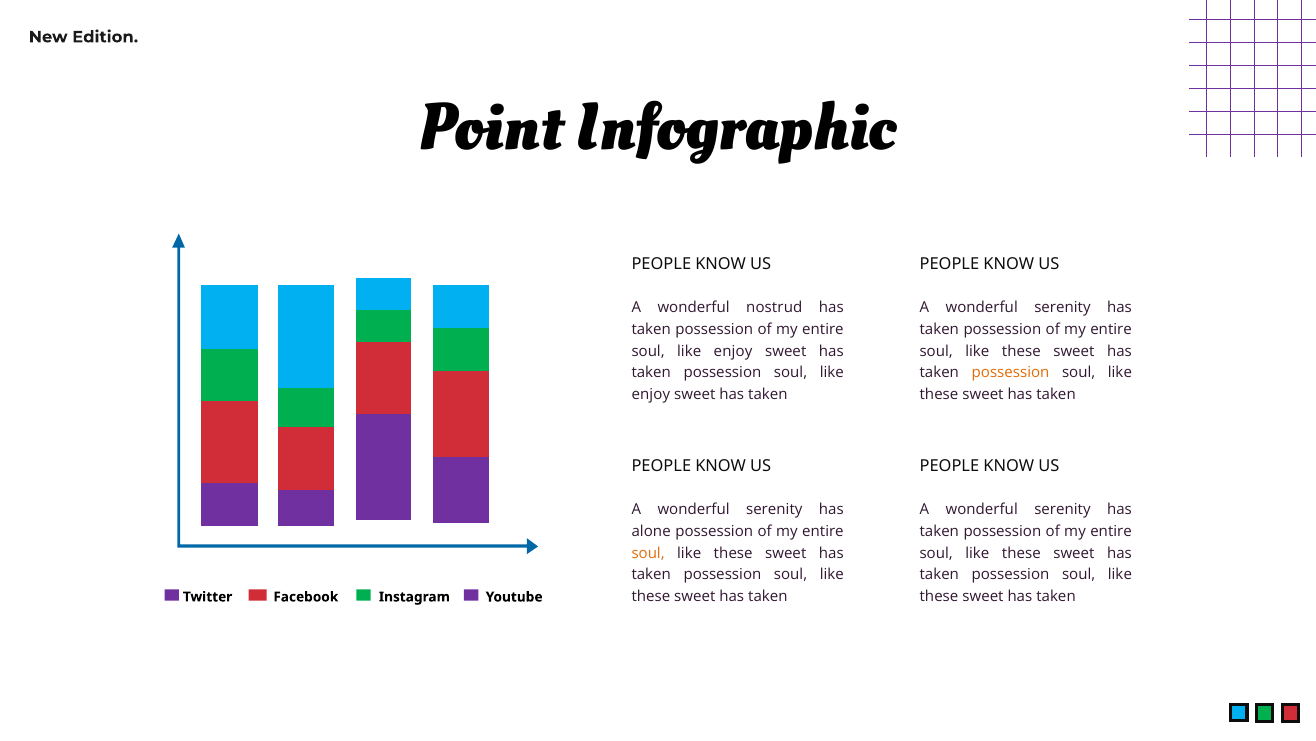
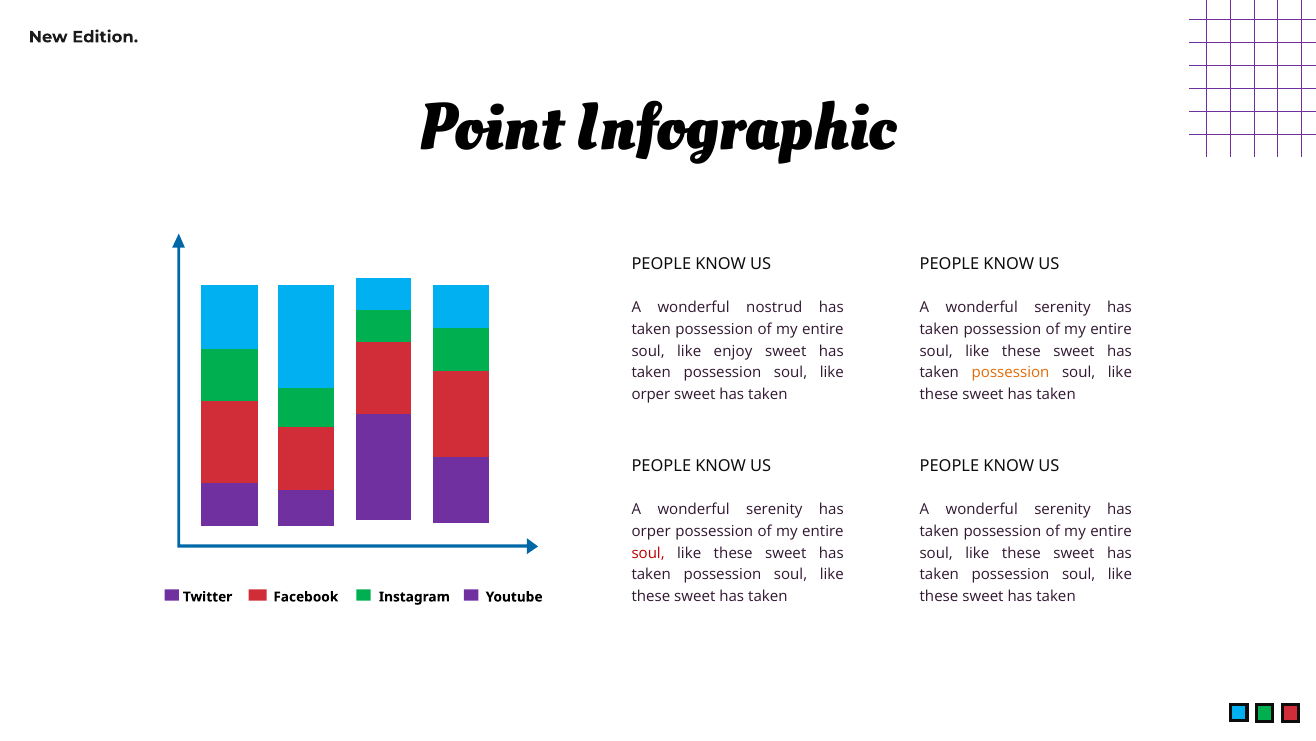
enjoy: enjoy -> orper (651, 394)
alone: alone -> orper (651, 531)
soul colour: orange -> red (648, 552)
